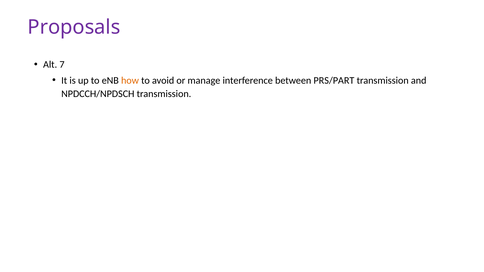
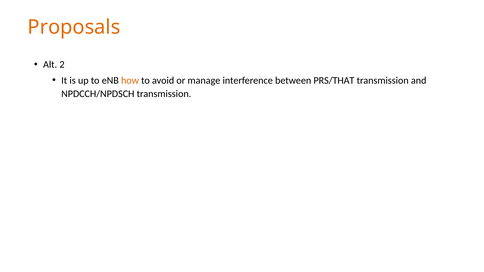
Proposals colour: purple -> orange (74, 27)
7: 7 -> 2 (62, 65)
PRS/PART: PRS/PART -> PRS/THAT (334, 80)
